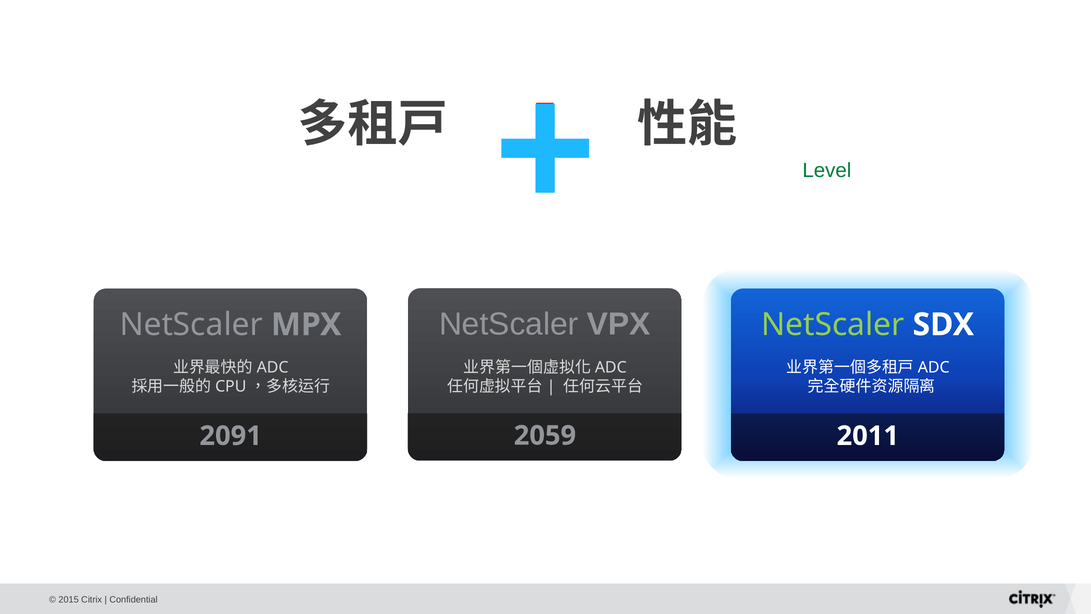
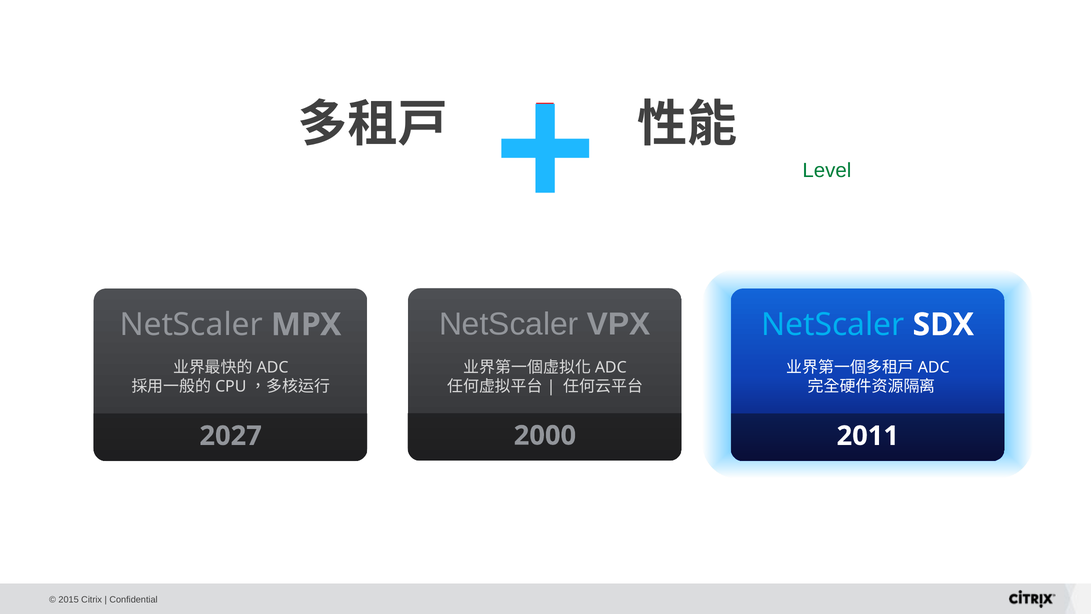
NetScaler colour: light green -> light blue (833, 325)
2059: 2059 -> 2000 (545, 436)
2091: 2091 -> 2027 (231, 436)
